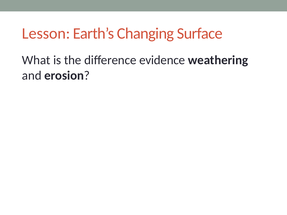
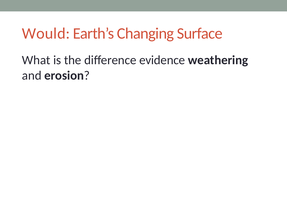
Lesson: Lesson -> Would (46, 33)
